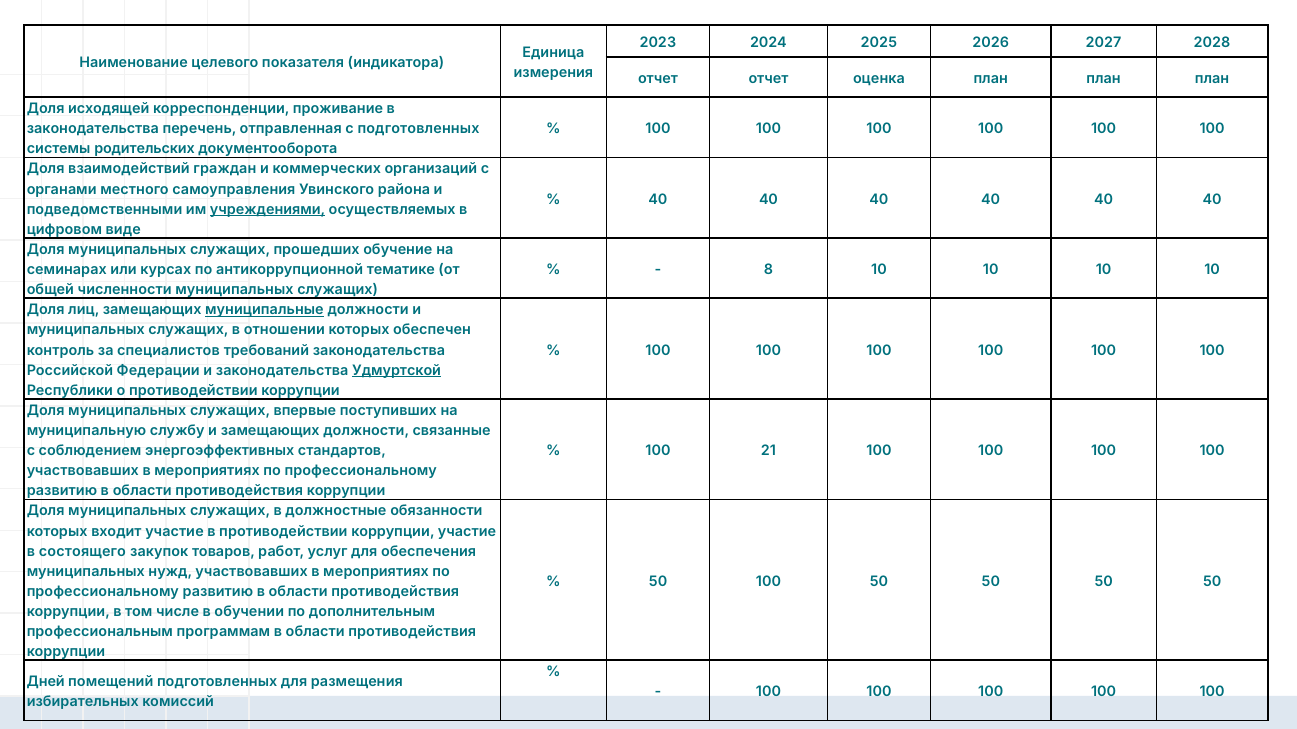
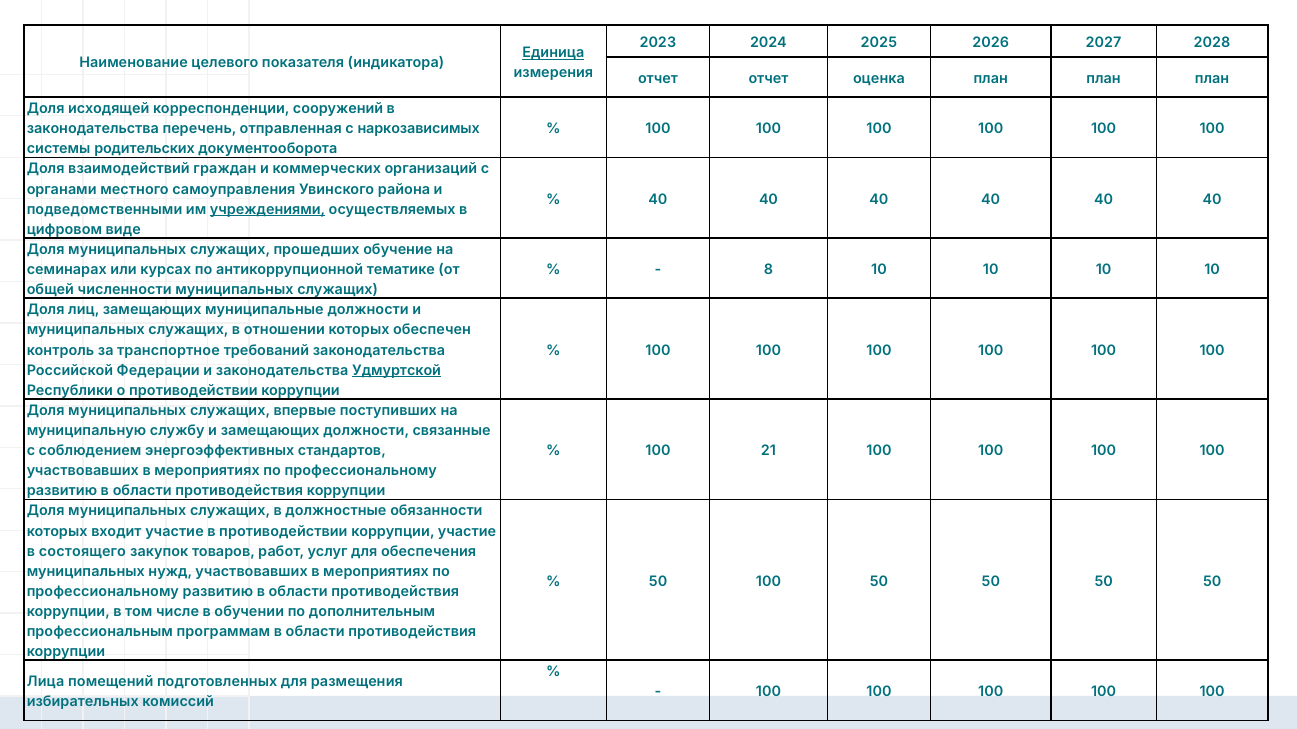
Единица underline: none -> present (553, 53)
проживание: проживание -> сооружений (338, 109)
с подготовленных: подготовленных -> наркозависимых (419, 129)
муниципальные underline: present -> none (264, 310)
специалистов: специалистов -> транспортное (168, 351)
Дней: Дней -> Лица (46, 683)
